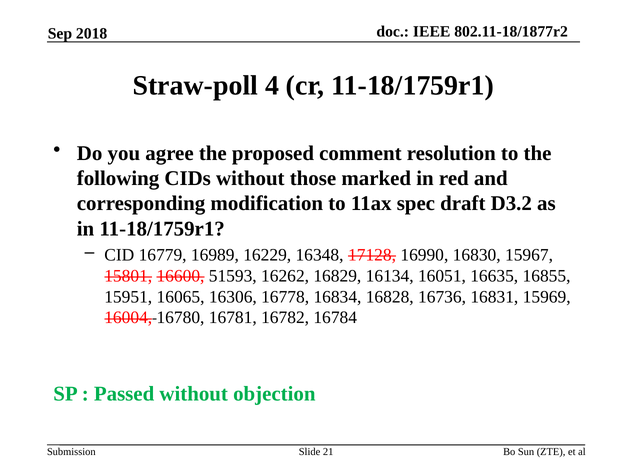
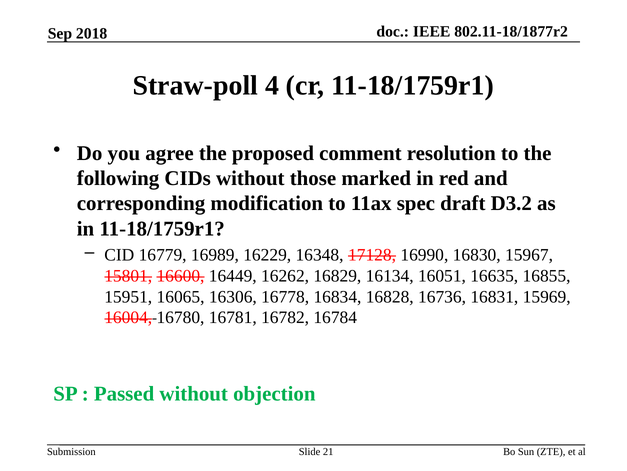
51593: 51593 -> 16449 (233, 275)
